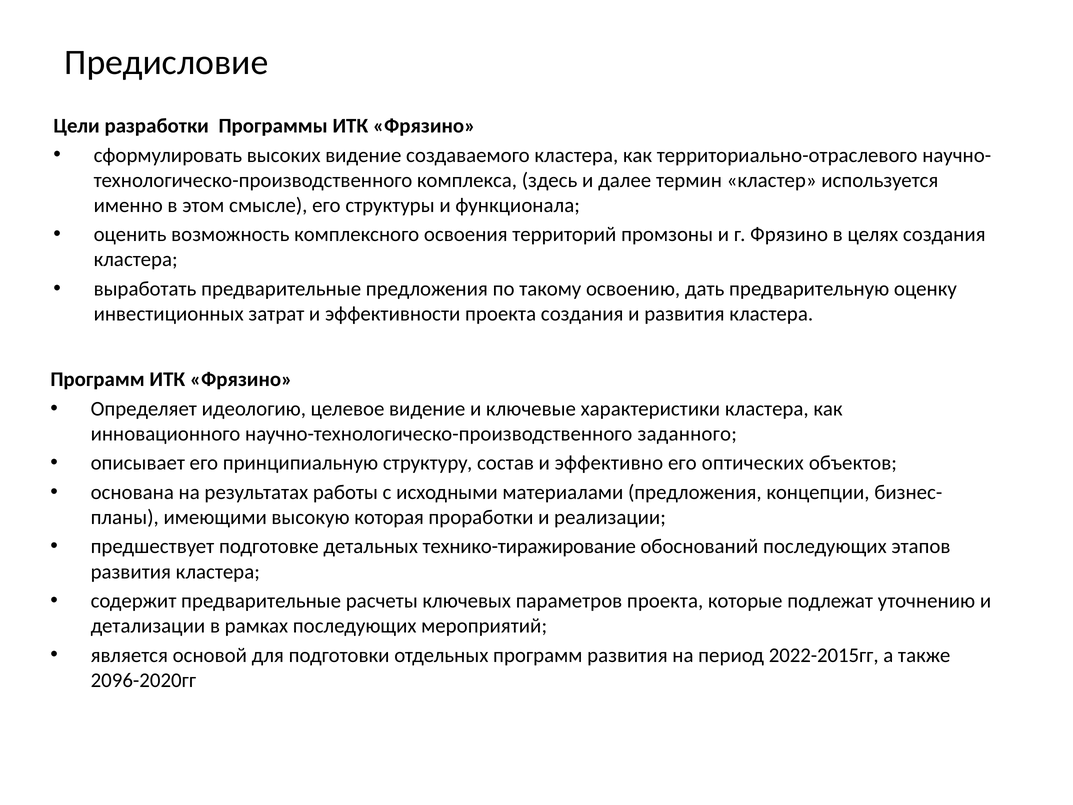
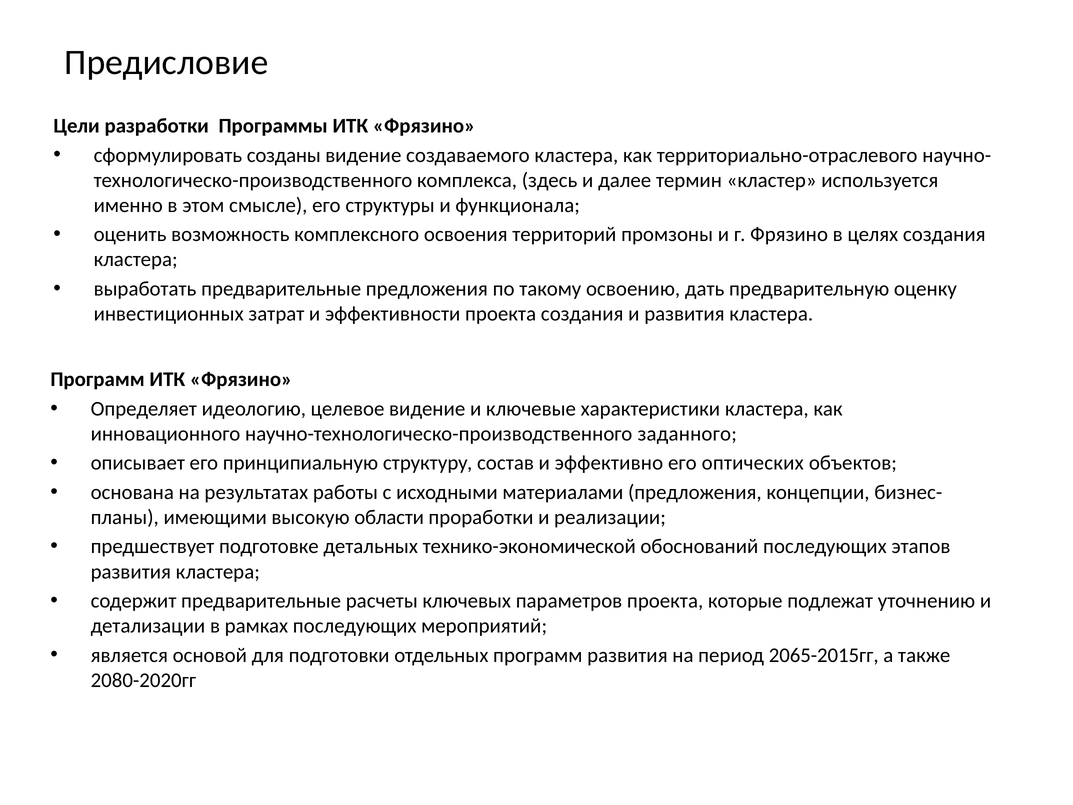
высоких: высоких -> созданы (284, 155)
которая: которая -> области (389, 517)
технико-тиражирование: технико-тиражирование -> технико-экономической (529, 546)
2022-2015гг: 2022-2015гг -> 2065-2015гг (824, 655)
2096-2020гг: 2096-2020гг -> 2080-2020гг (143, 680)
